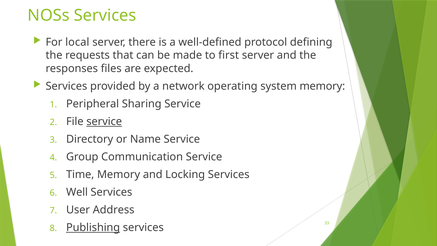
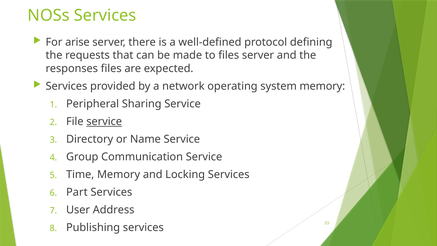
local: local -> arise (77, 42)
to first: first -> files (229, 55)
Well: Well -> Part (77, 192)
Publishing underline: present -> none (93, 227)
